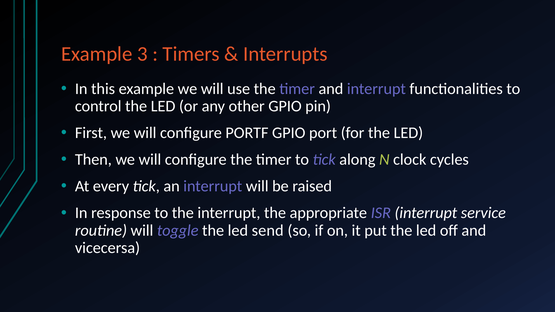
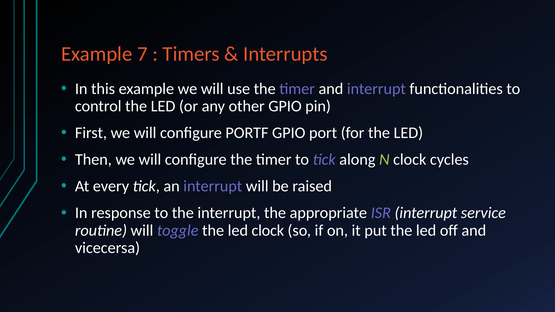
3: 3 -> 7 (142, 54)
led send: send -> clock (268, 231)
